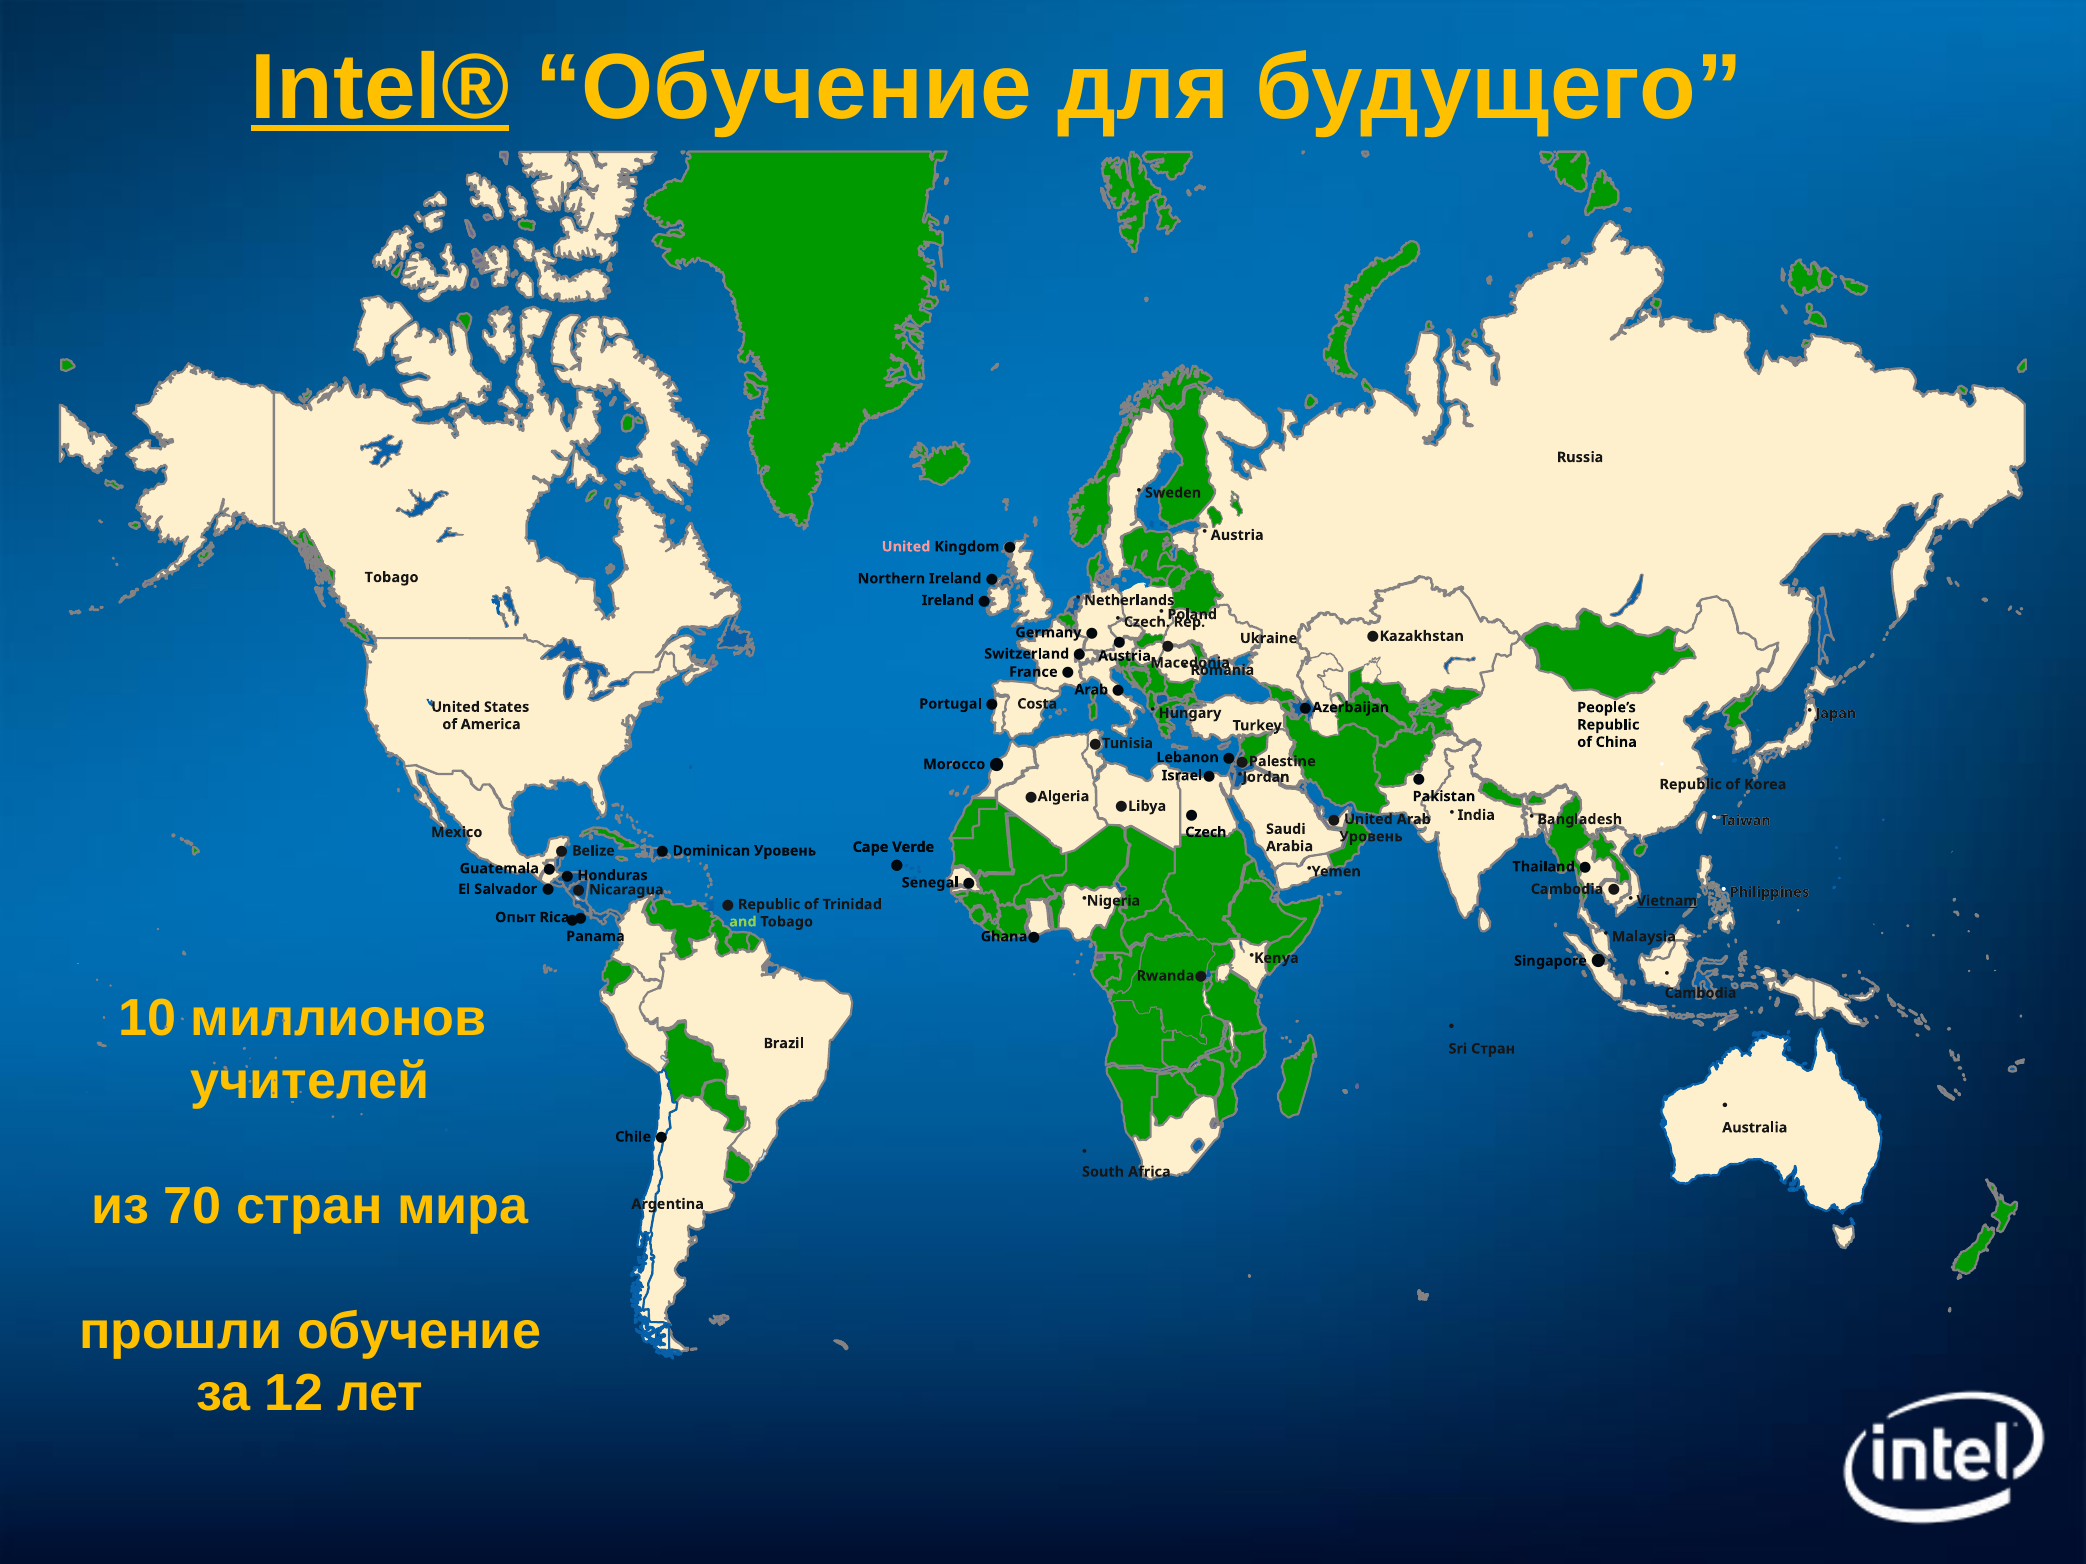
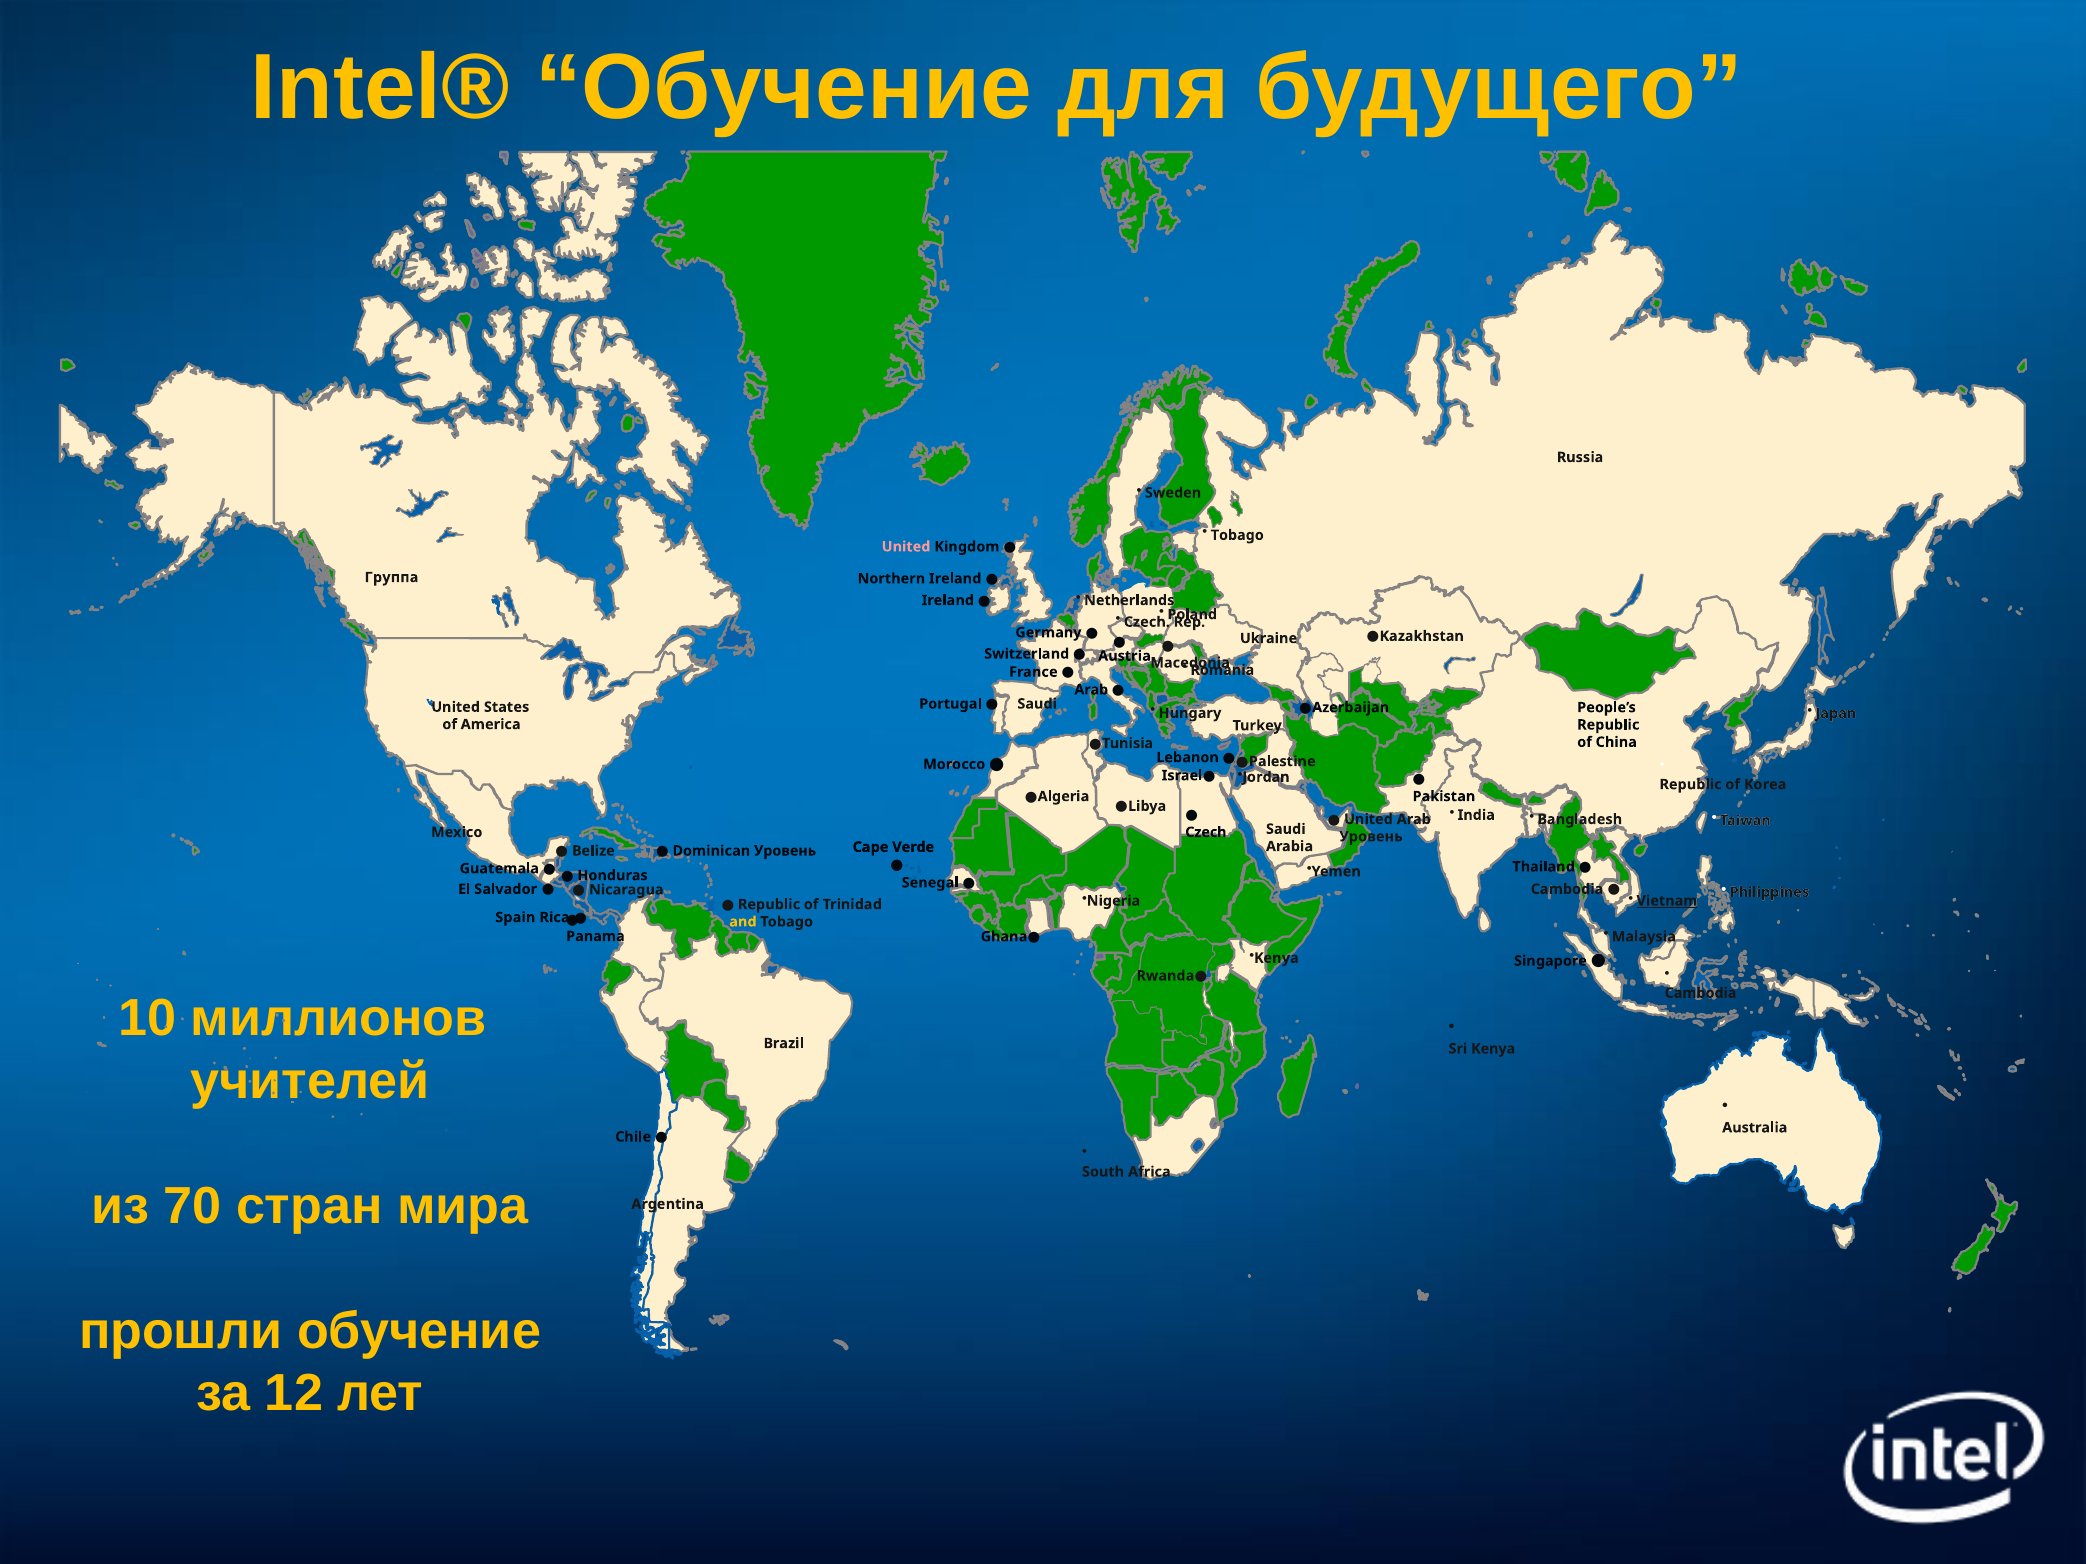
Intel® underline: present -> none (380, 88)
Austria: Austria -> Tobago (1237, 535)
Tobago: Tobago -> Группа (392, 578)
Costa: Costa -> Saudi (1037, 704)
Опыт: Опыт -> Spain (515, 918)
and colour: light green -> yellow (743, 922)
Sri Стран: Стран -> Kenya (1493, 1049)
